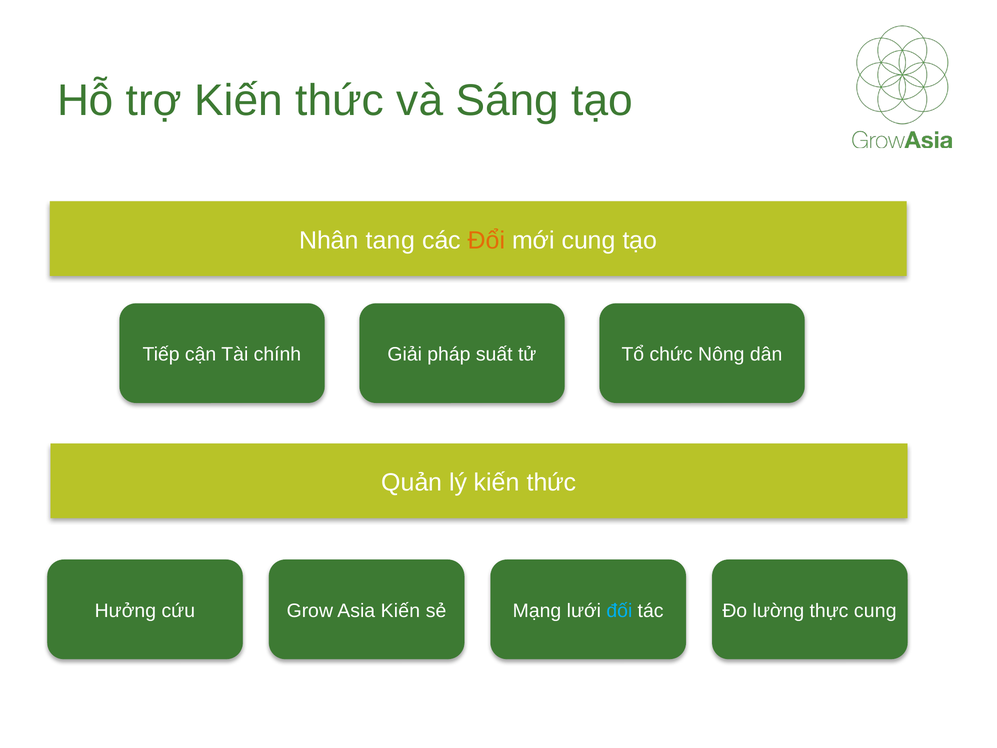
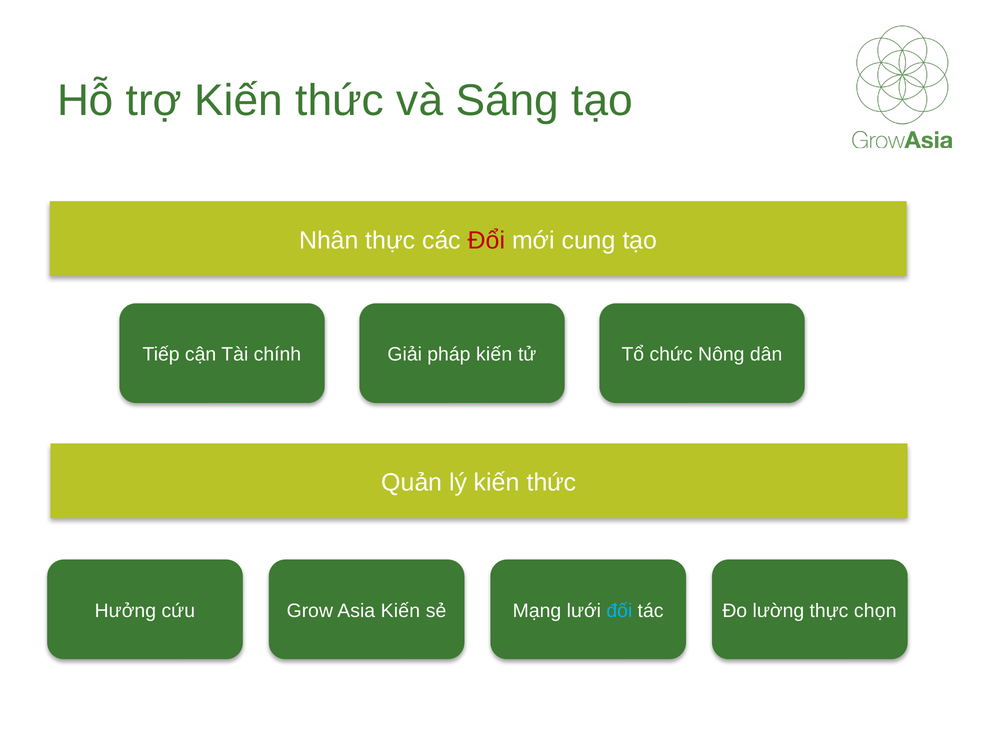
Nhân tang: tang -> thực (390, 240)
Đổi colour: orange -> red (487, 240)
pháp suất: suất -> kiến (494, 354)
thực cung: cung -> chọn (875, 610)
